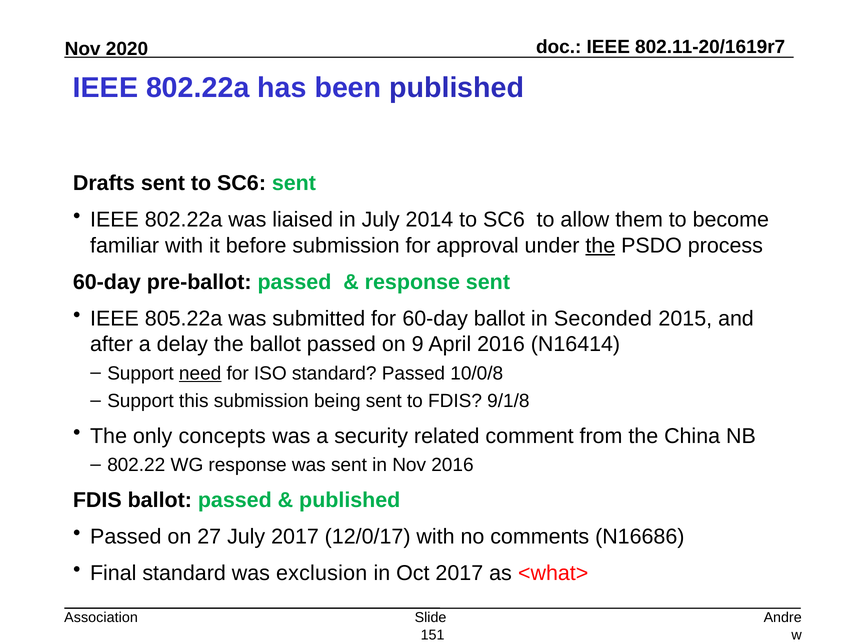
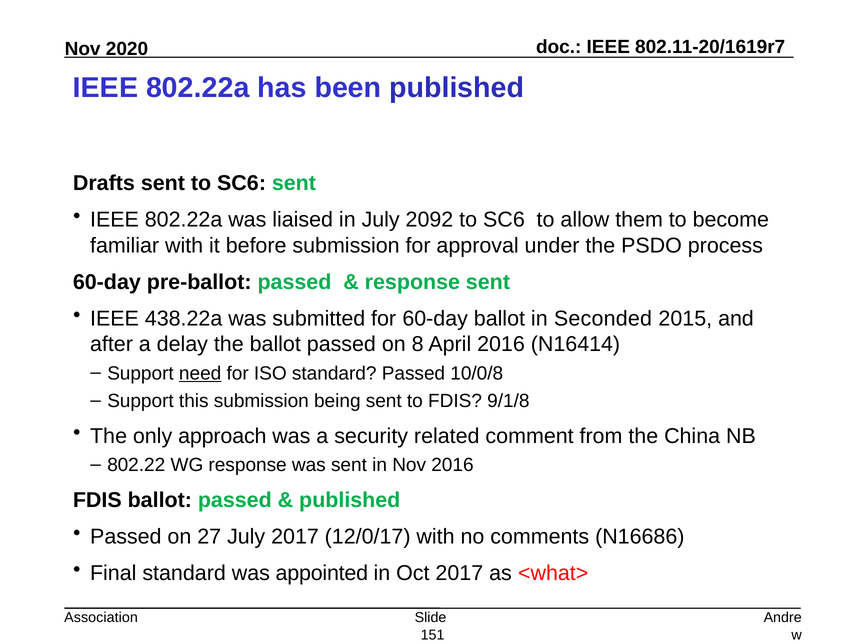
2014: 2014 -> 2092 (429, 220)
the underline: present -> none (600, 245)
805.22a: 805.22a -> 438.22a (184, 318)
9: 9 -> 8 (418, 344)
concepts: concepts -> approach (222, 436)
exclusion: exclusion -> appointed (322, 573)
